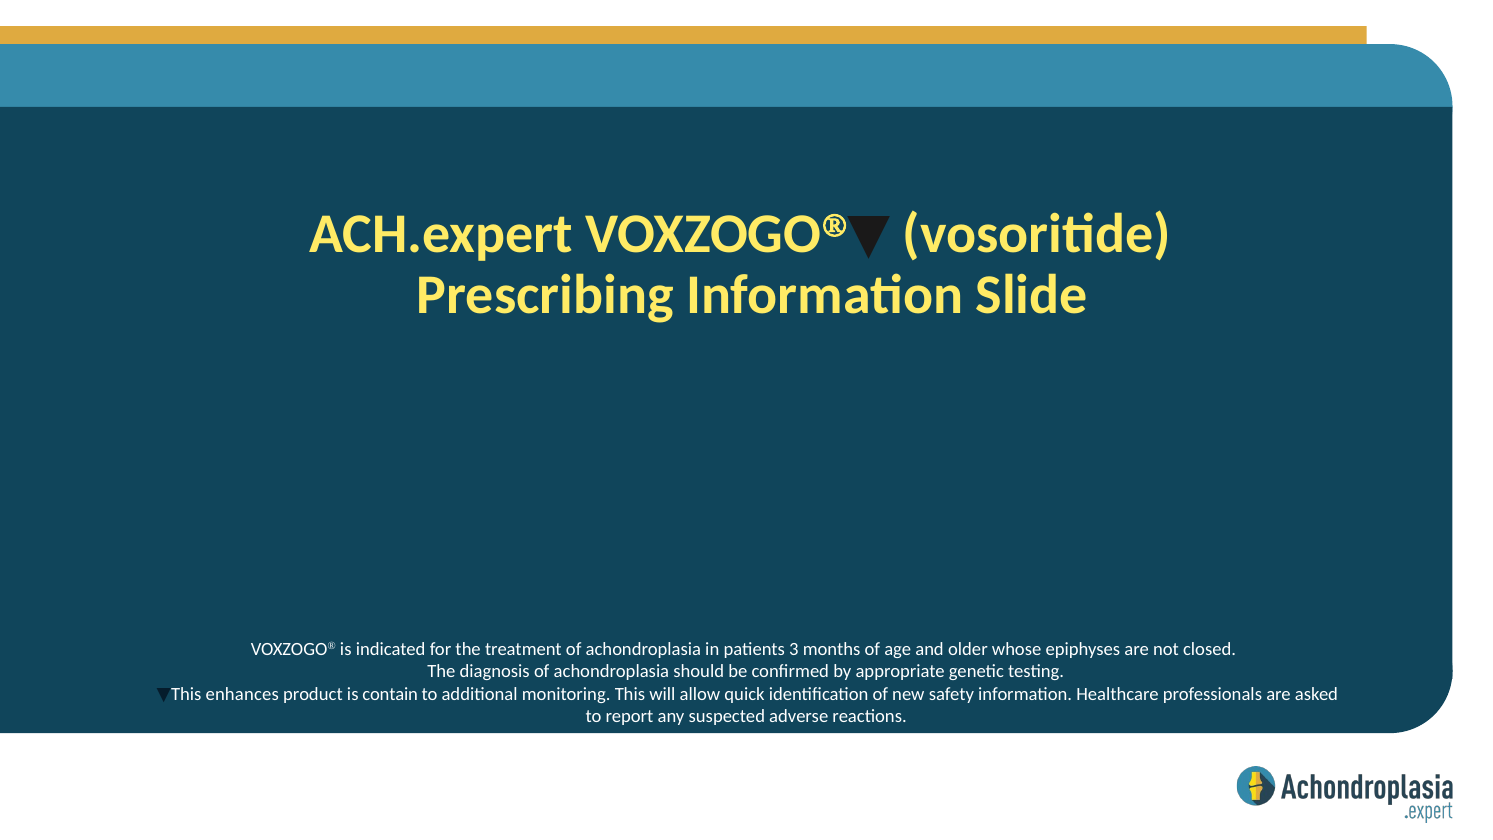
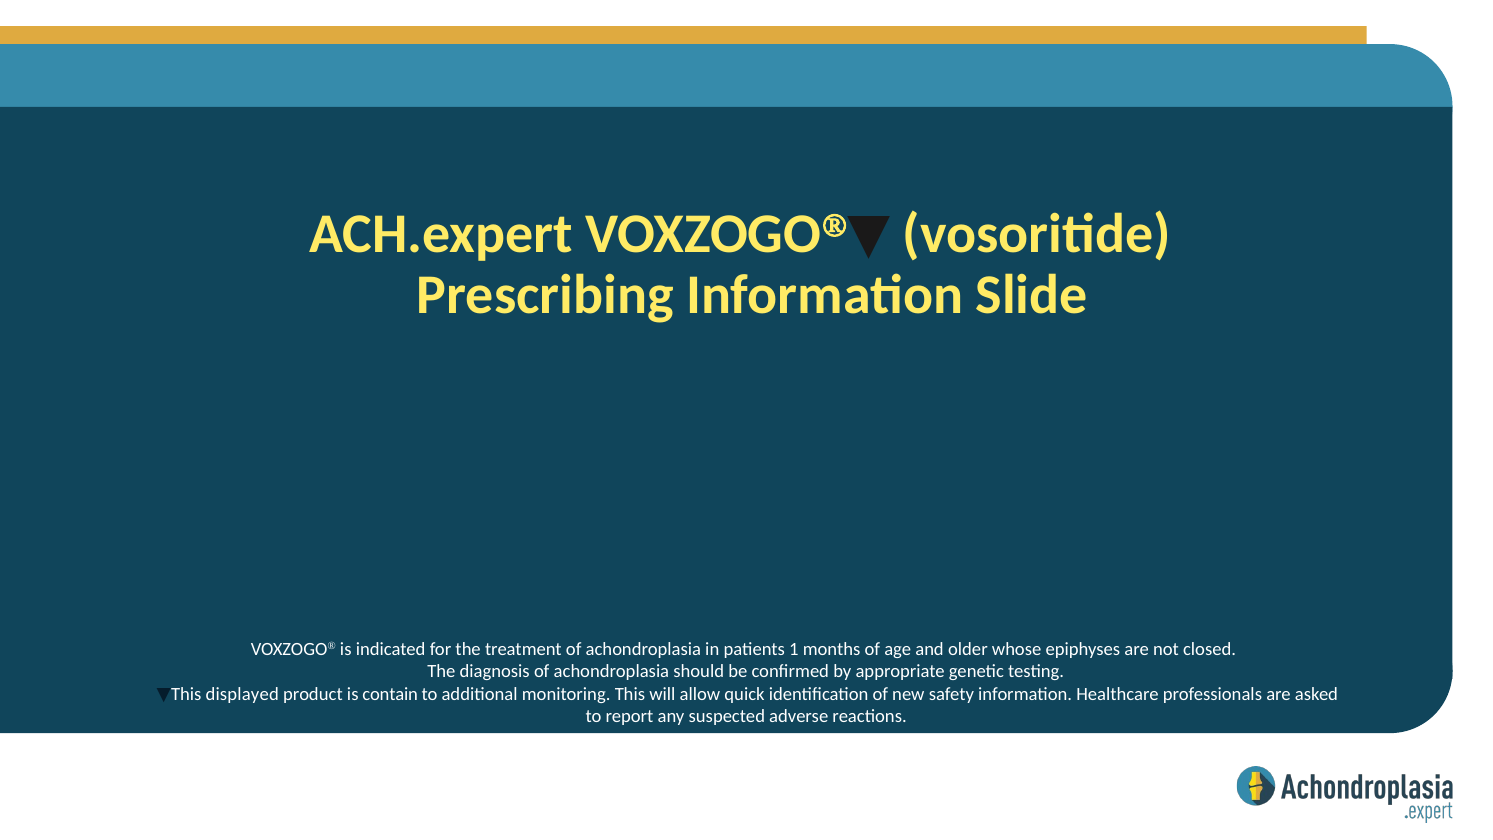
3: 3 -> 1 (794, 649)
enhances: enhances -> displayed (242, 694)
